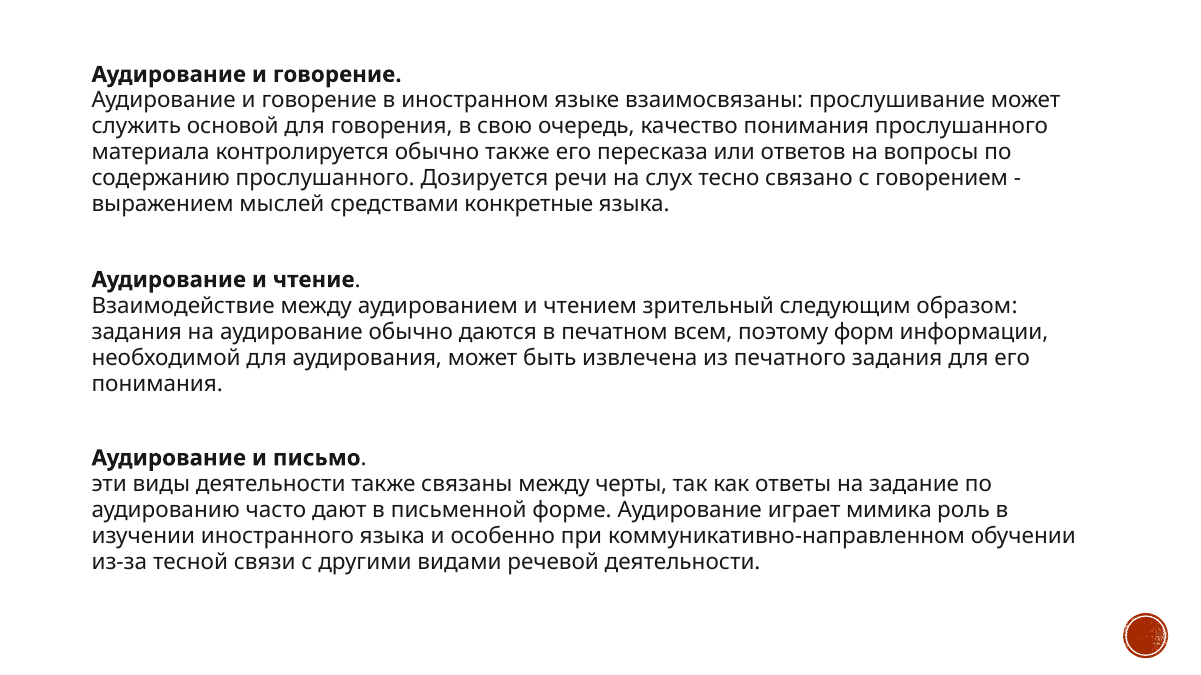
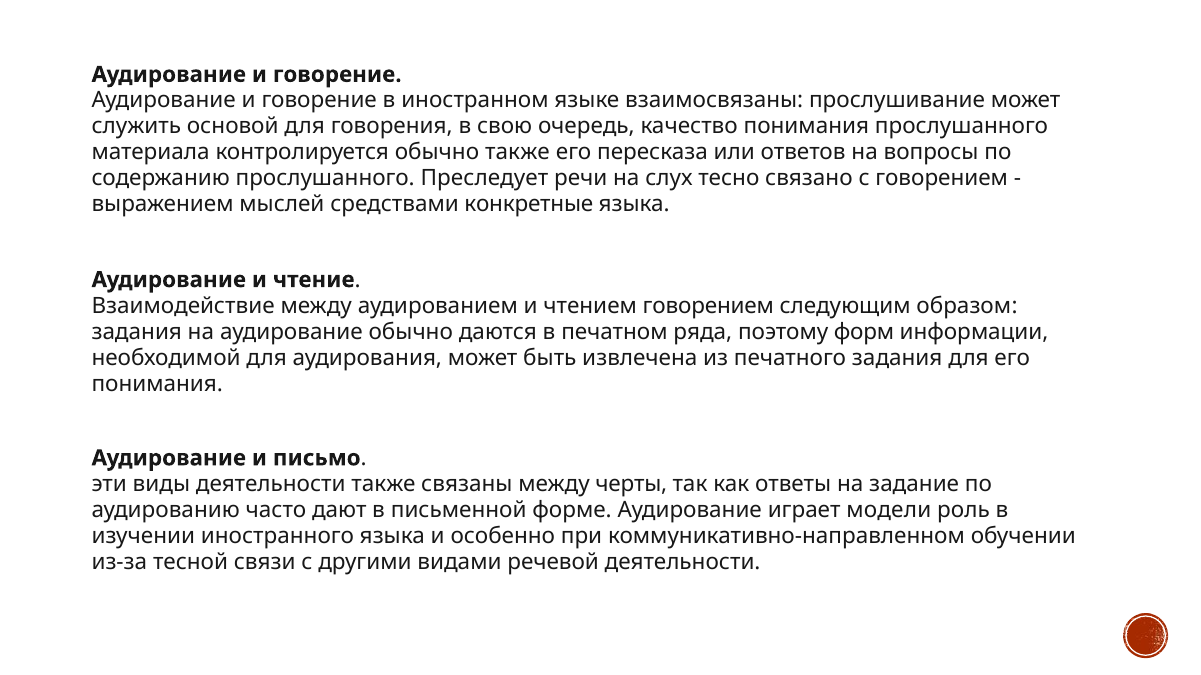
Дозируется: Дозируется -> Преследует (484, 178)
чтением зрительный: зрительный -> говорением (708, 306)
всем: всем -> ряда (703, 332)
мимика: мимика -> модели (889, 510)
